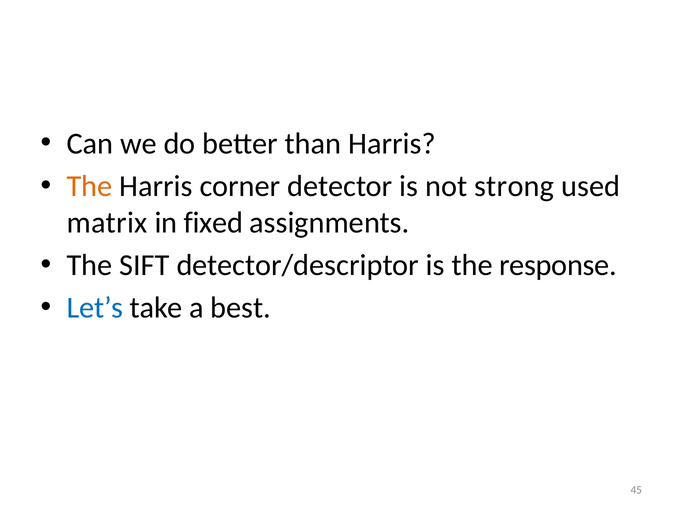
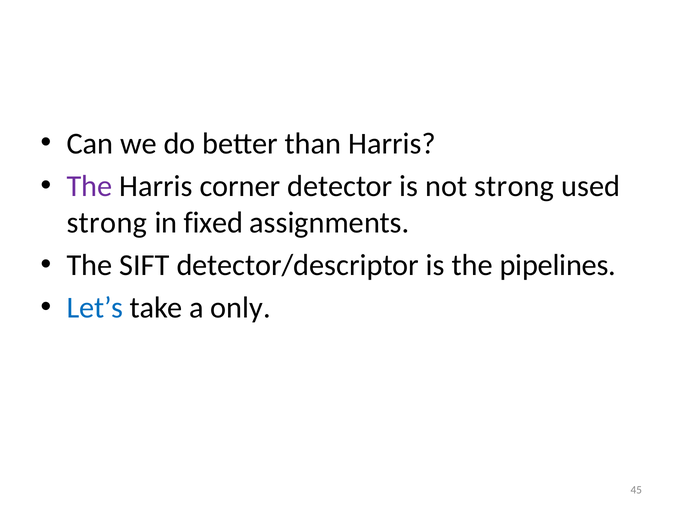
The colour: orange -> purple (90, 186)
matrix: matrix -> strong (107, 222)
response: response -> pipelines (558, 265)
best: best -> only (241, 307)
